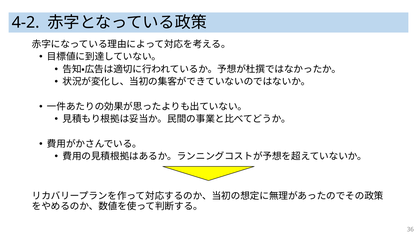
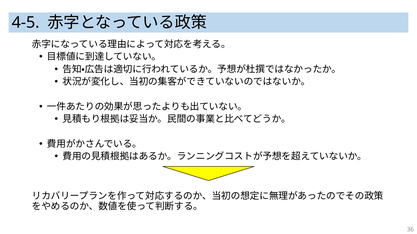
4-2: 4-2 -> 4-5 (26, 23)
